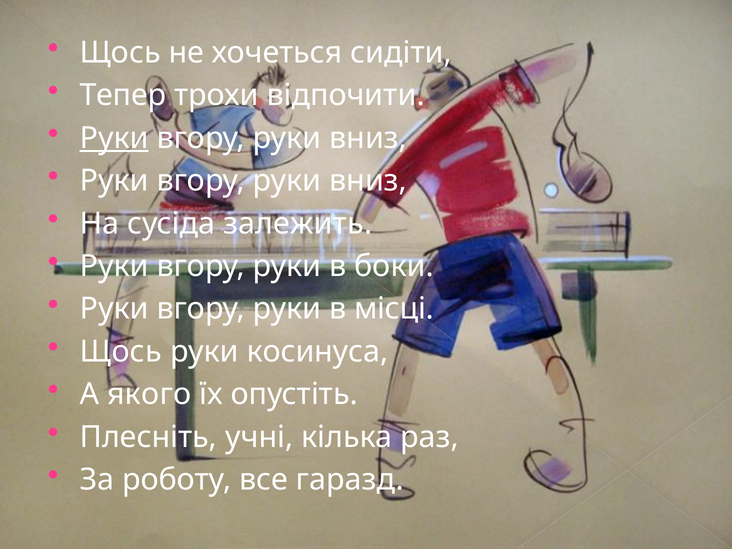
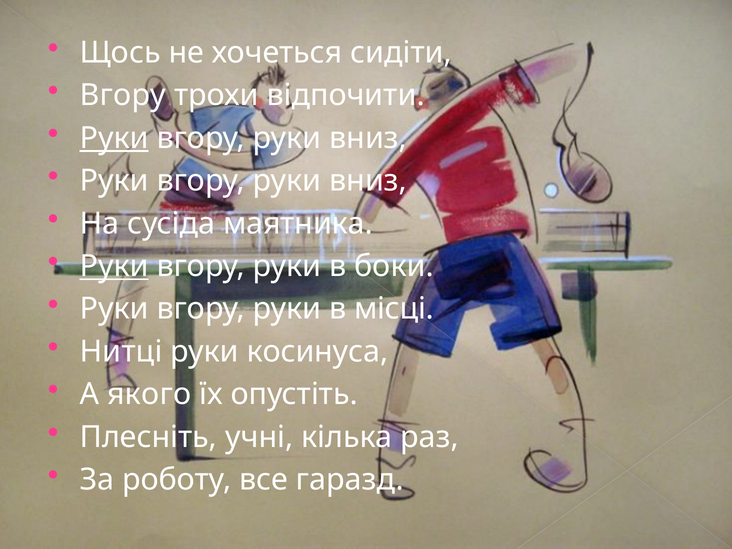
Тепер: Тепер -> Вгору (123, 95)
залежить: залежить -> маятника (298, 223)
Руки underline: none -> present (114, 266)
Щось: Щось -> Нитці (121, 352)
